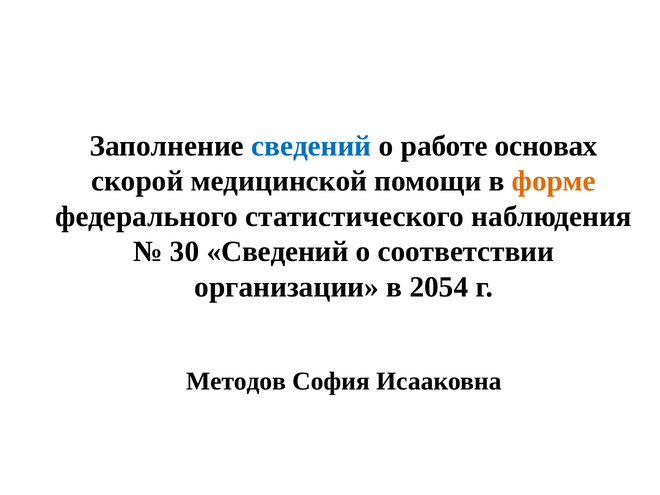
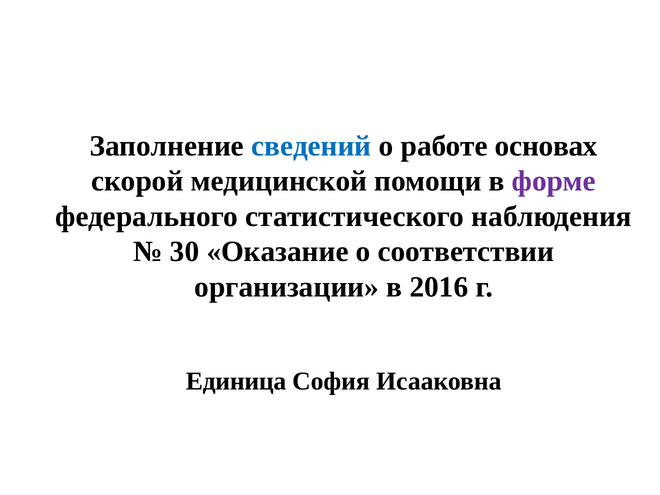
форме colour: orange -> purple (554, 181)
30 Сведений: Сведений -> Оказание (278, 252)
2054: 2054 -> 2016 (439, 287)
Методов: Методов -> Единица (236, 381)
